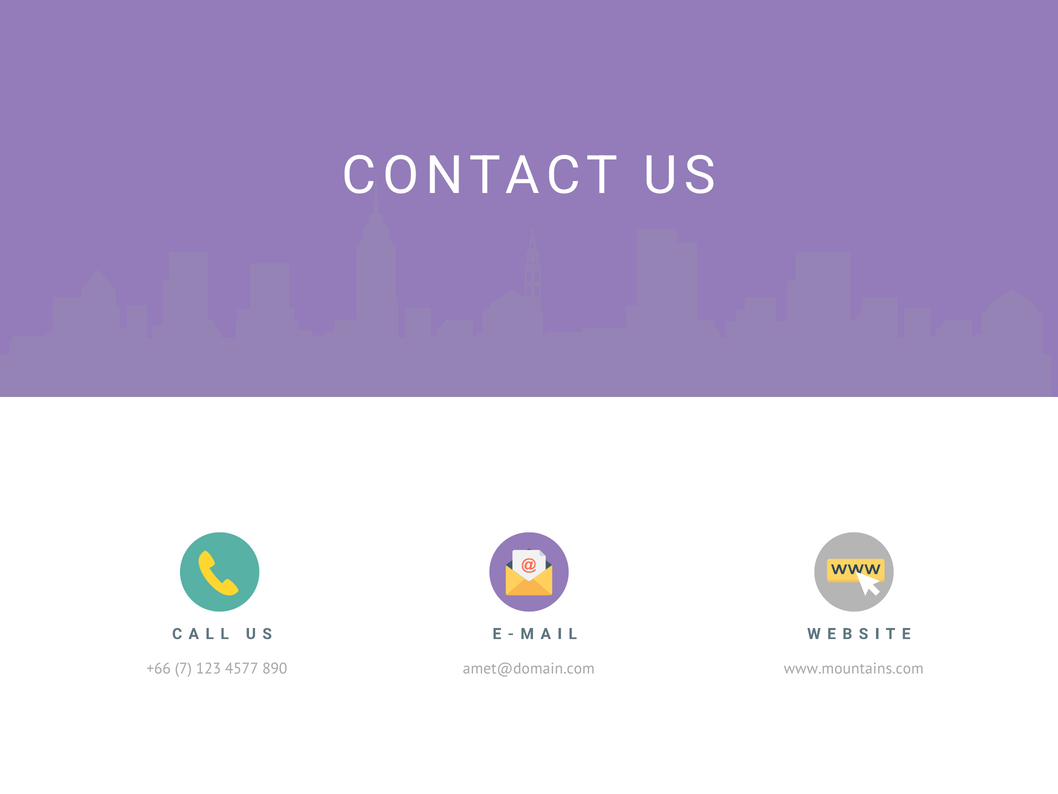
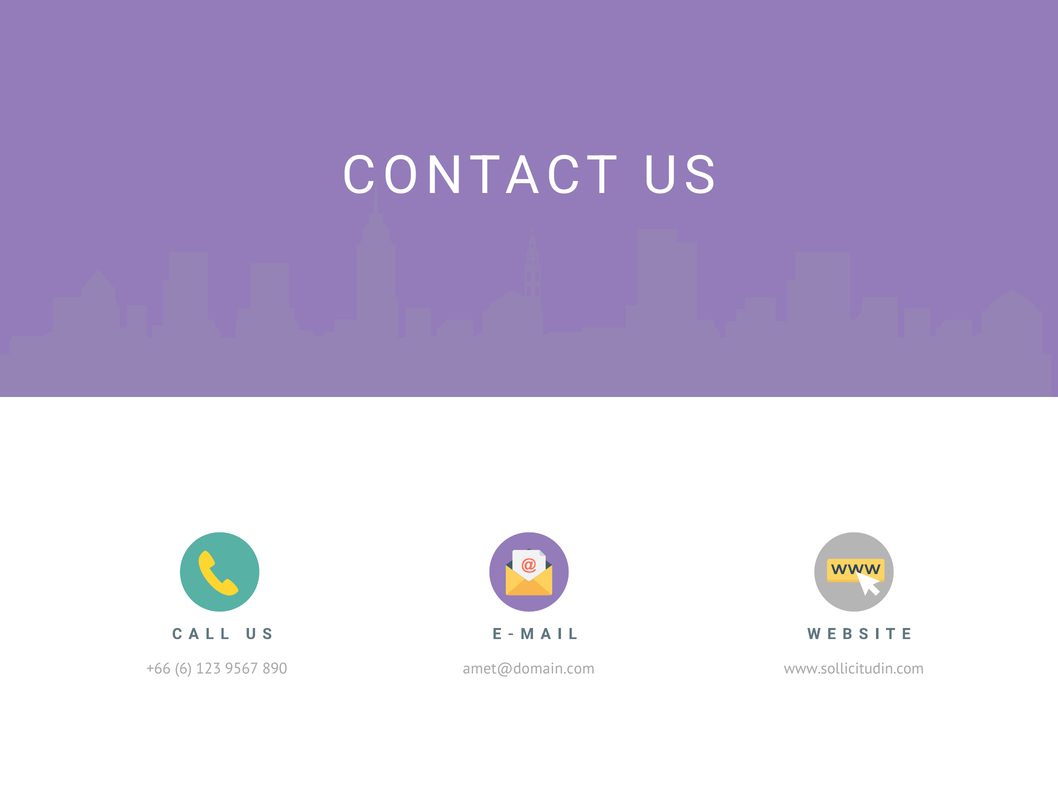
7: 7 -> 6 (183, 668)
4577: 4577 -> 9567 (242, 668)
www.mountains.com: www.mountains.com -> www.sollicitudin.com (854, 668)
